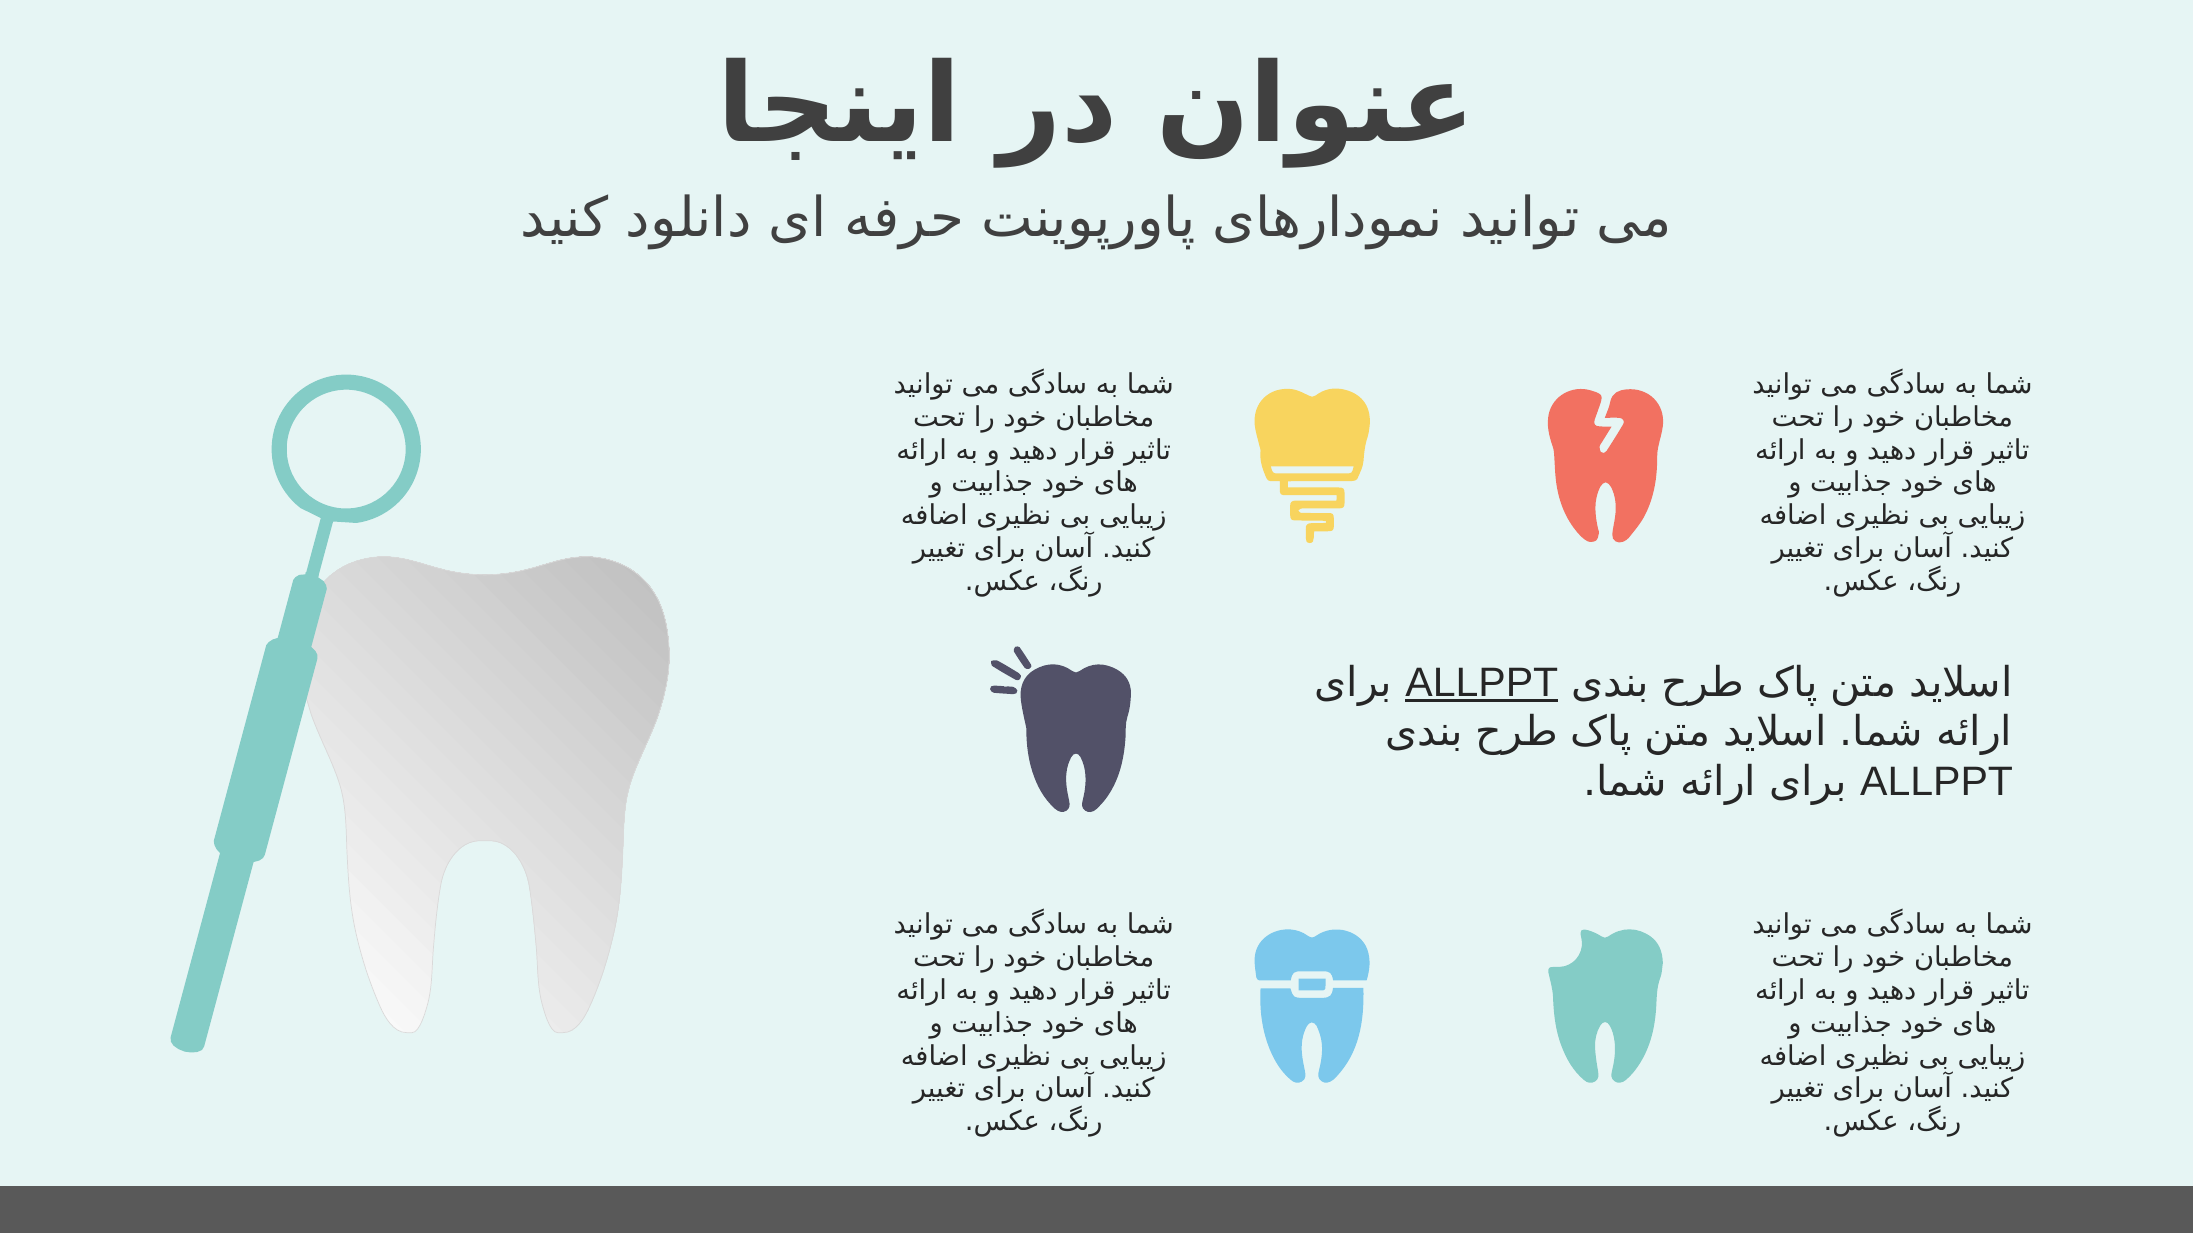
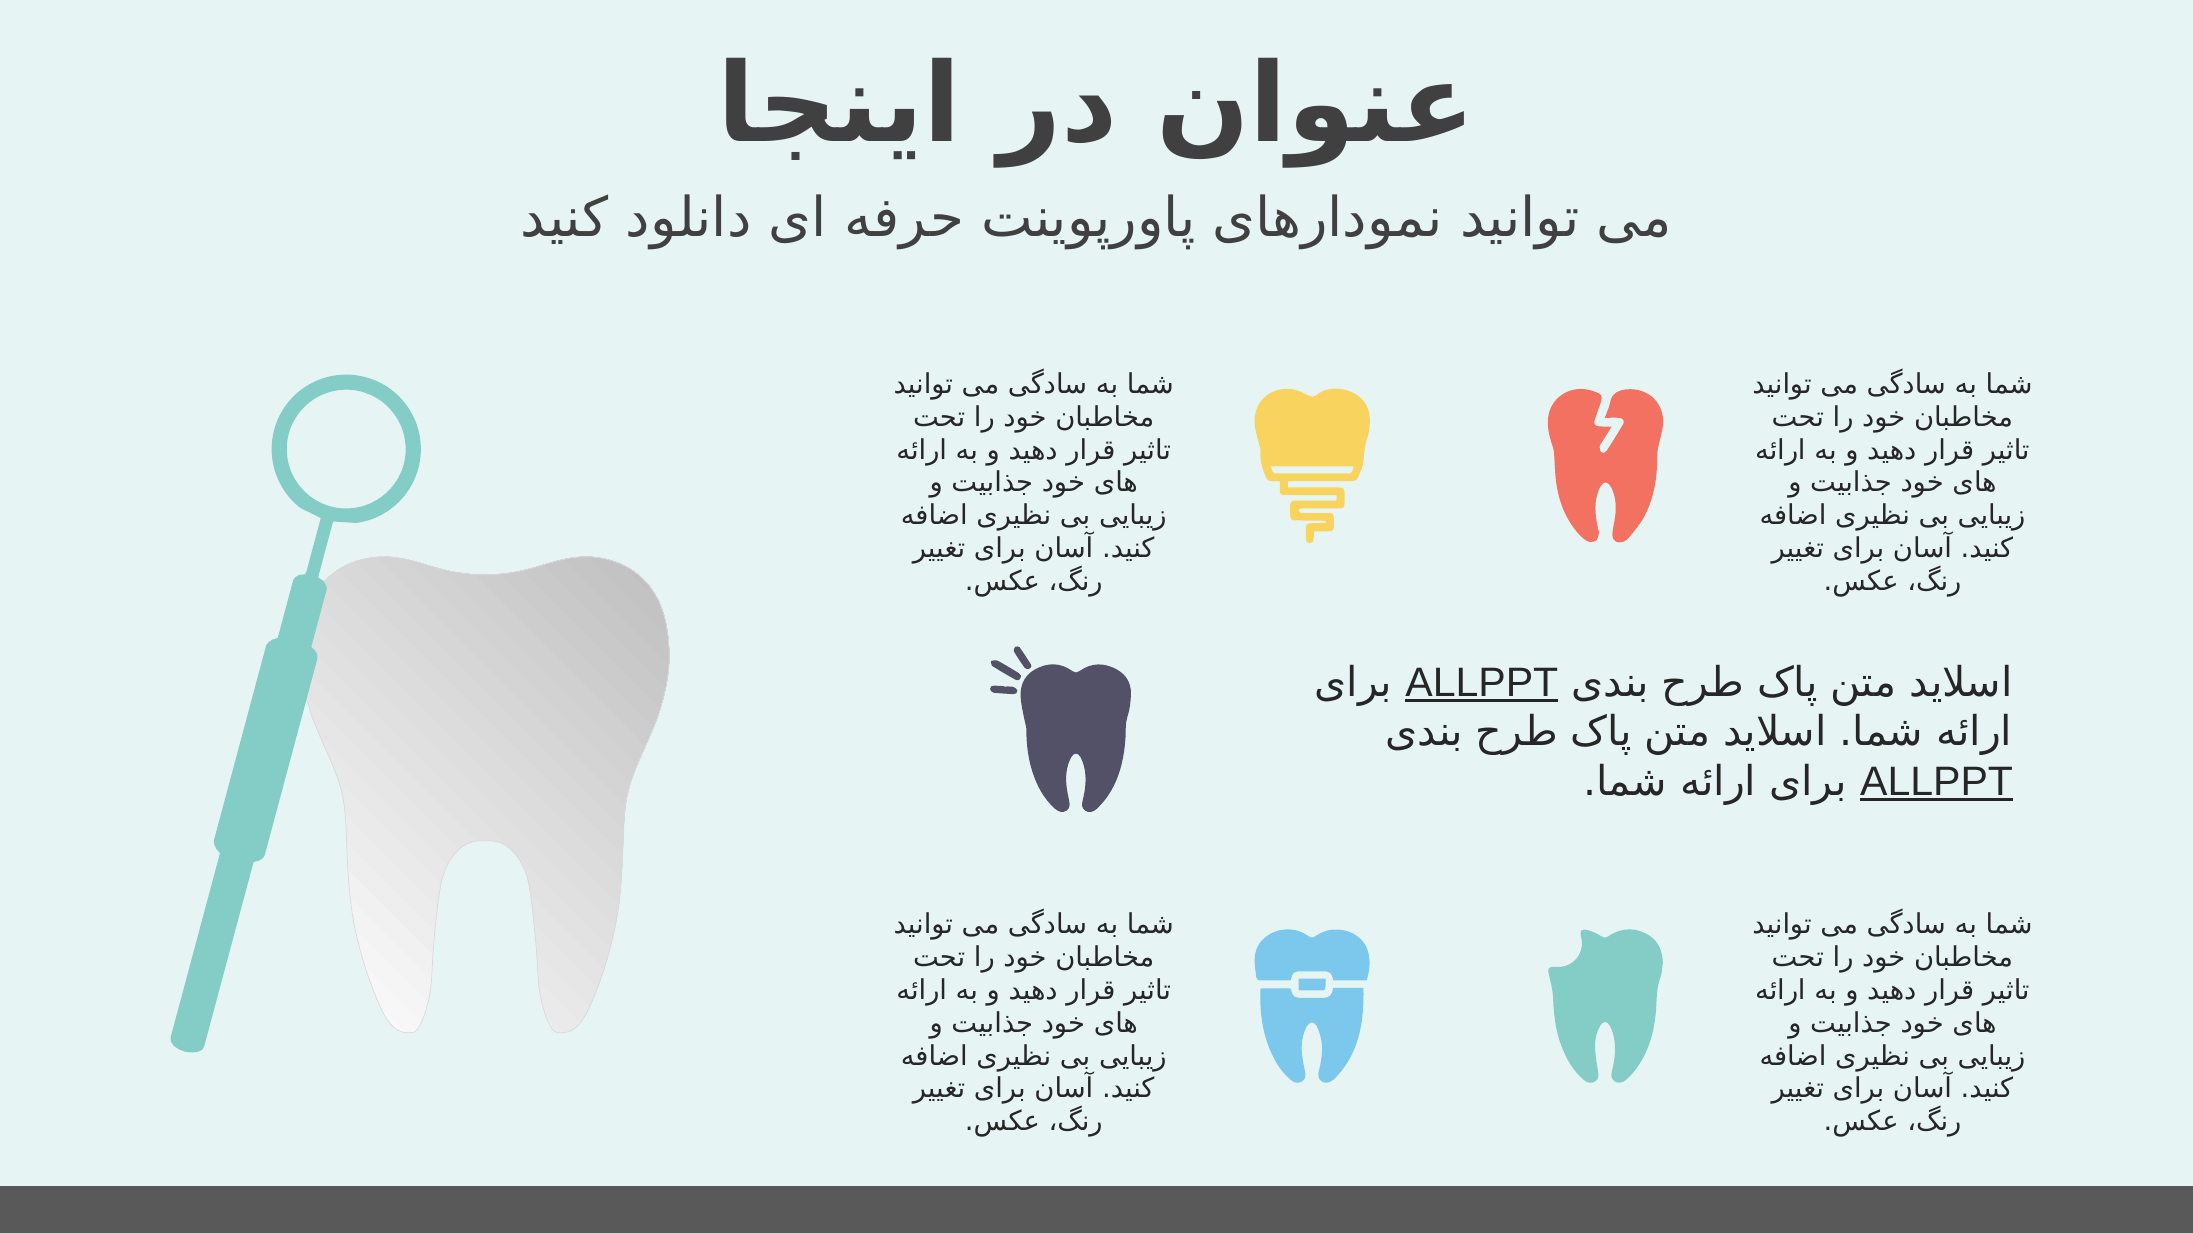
ALLPPT underline: none -> present (1937, 782)
